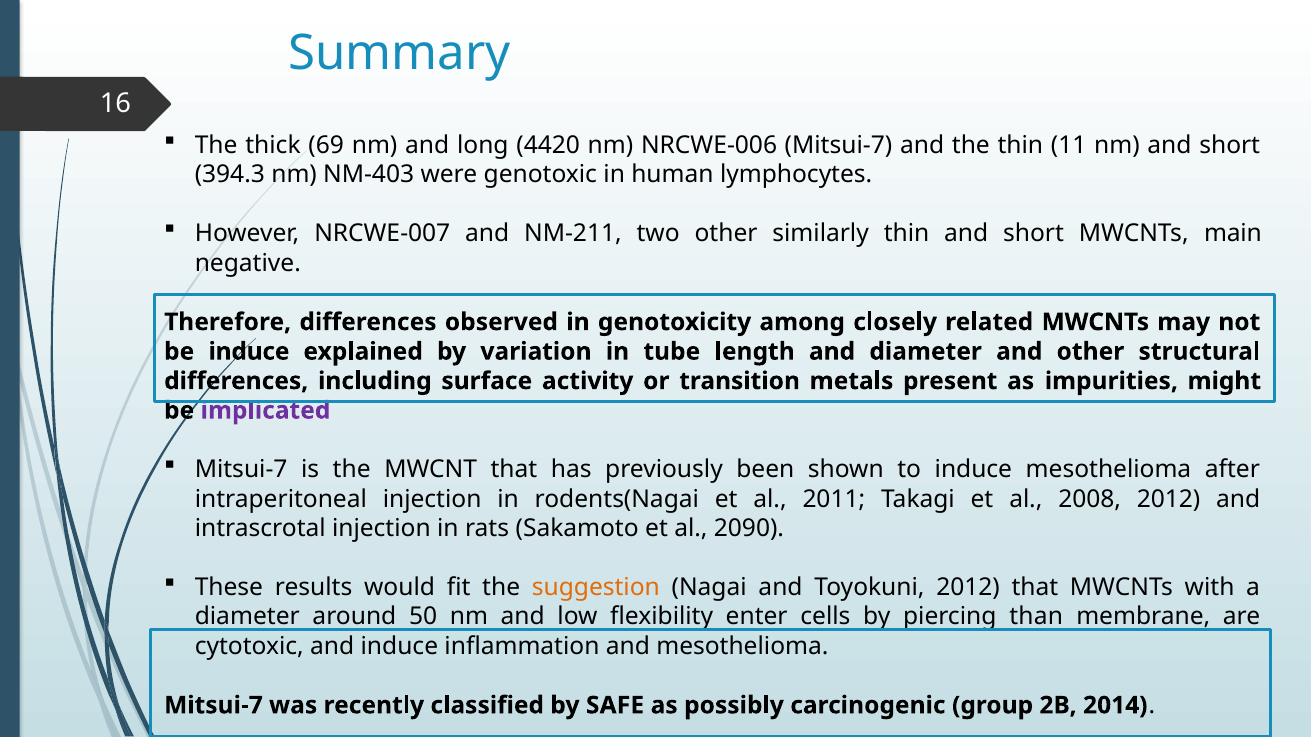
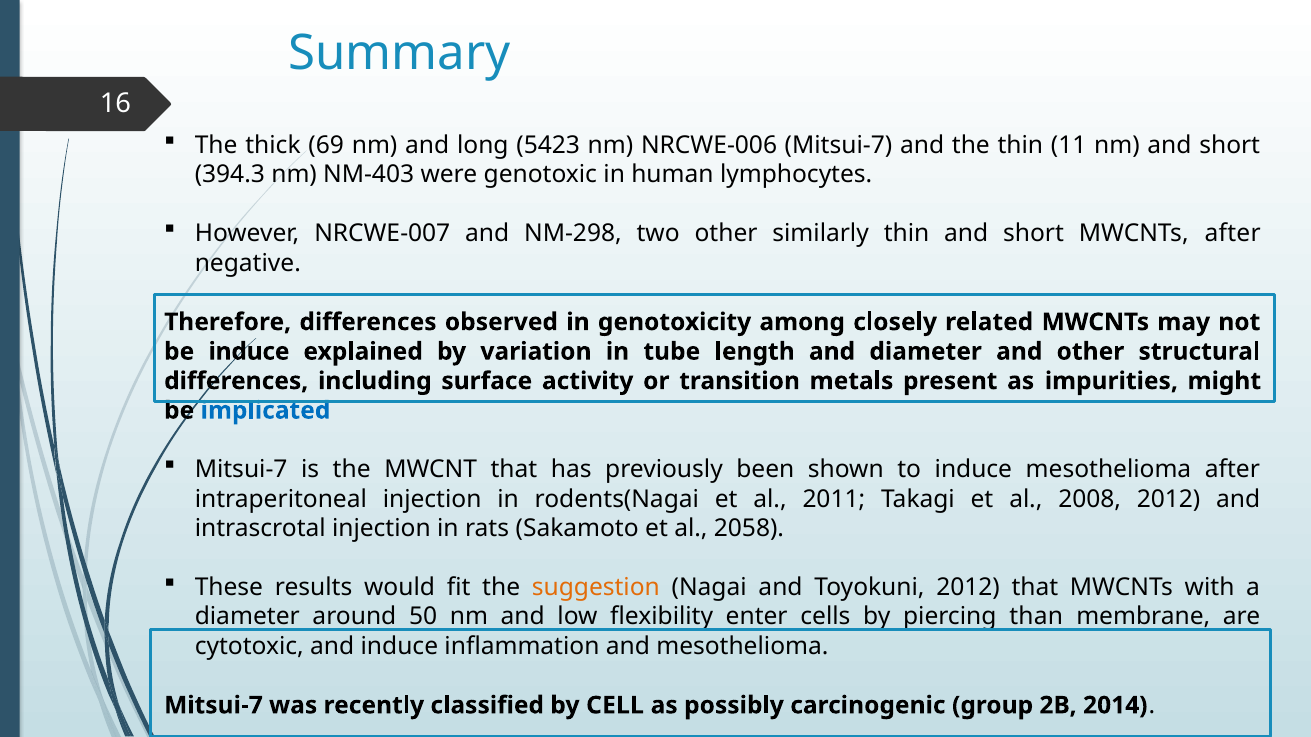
4420: 4420 -> 5423 (548, 145)
NM-211: NM-211 -> NM-298 (573, 234)
MWCNTs main: main -> after (1233, 234)
implicated colour: purple -> blue (265, 411)
2090: 2090 -> 2058 (749, 529)
SAFE: SAFE -> CELL (615, 706)
